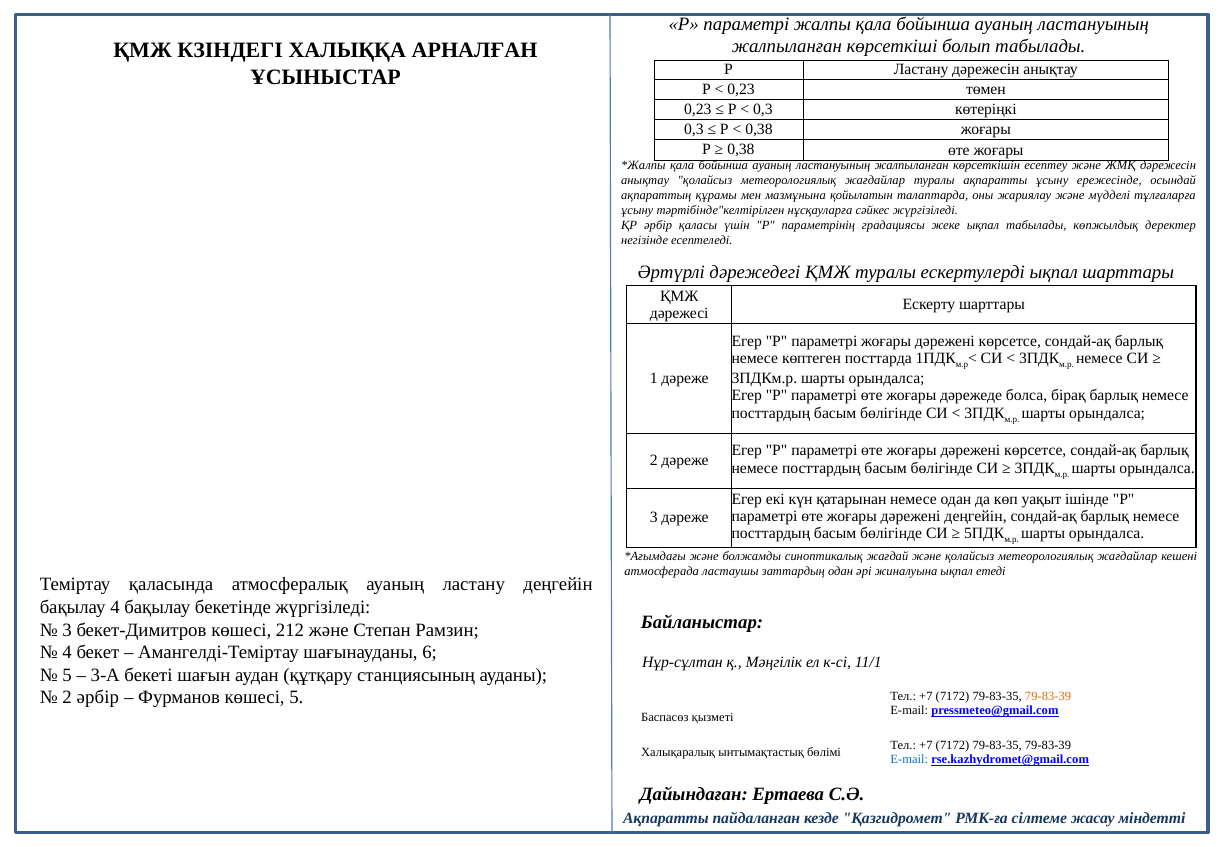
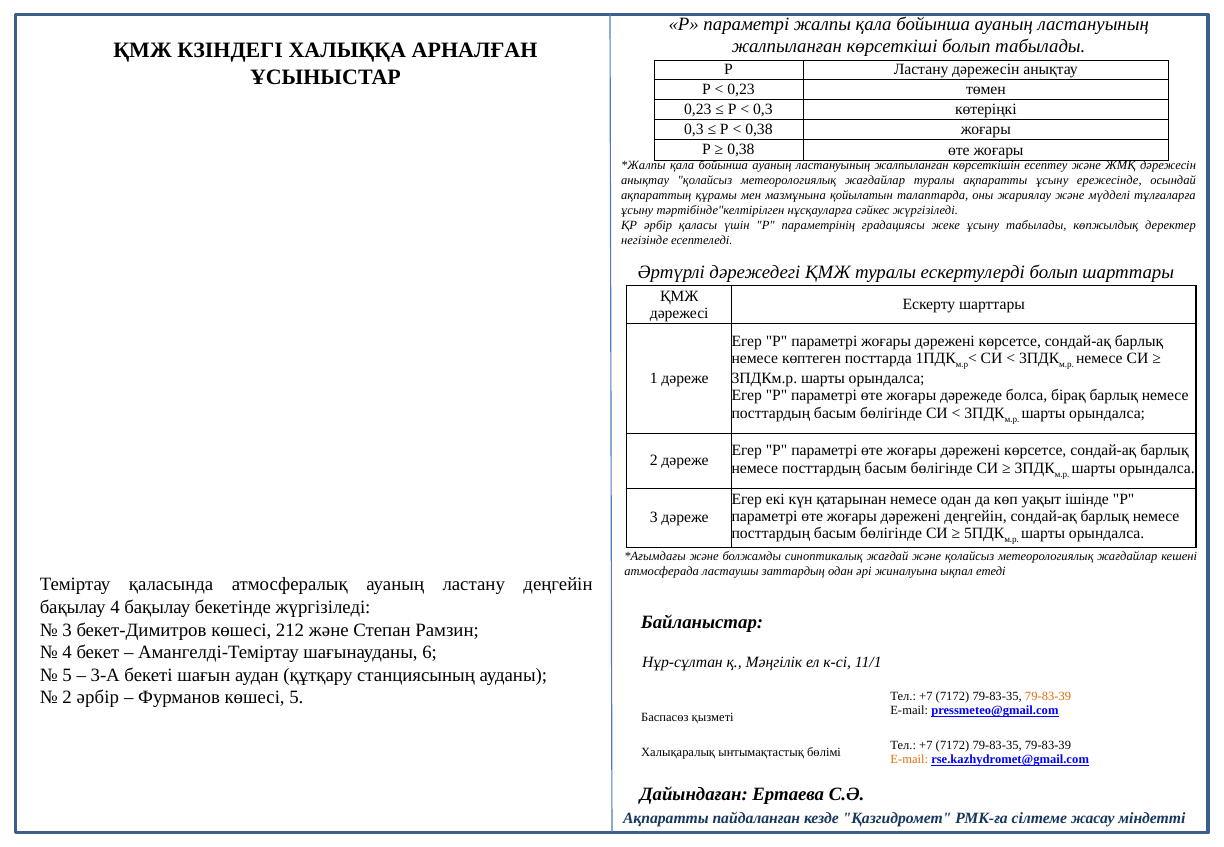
жеке ықпал: ықпал -> ұсыну (983, 226)
ескертулерді ықпал: ықпал -> болып (1054, 272)
E-mail colour: blue -> orange (909, 760)
